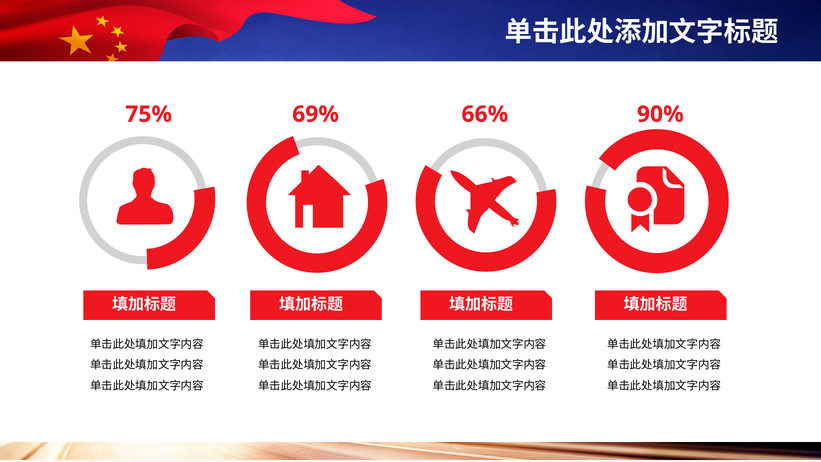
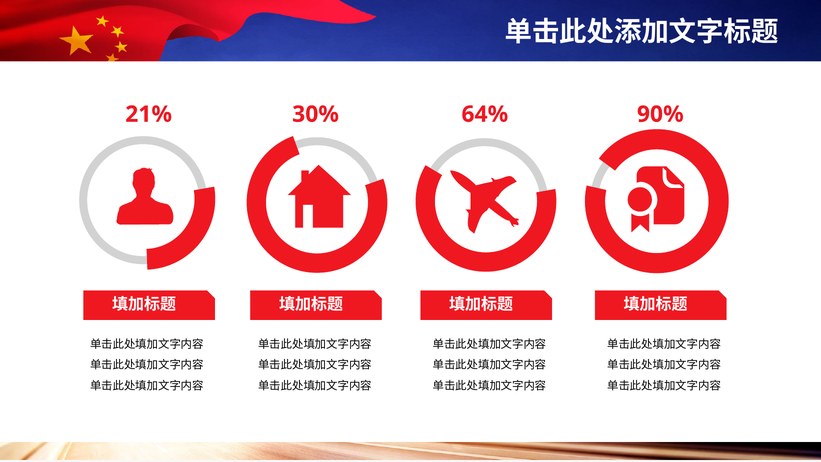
75%: 75% -> 21% (149, 114)
69%: 69% -> 30% (316, 114)
66%: 66% -> 64% (485, 114)
